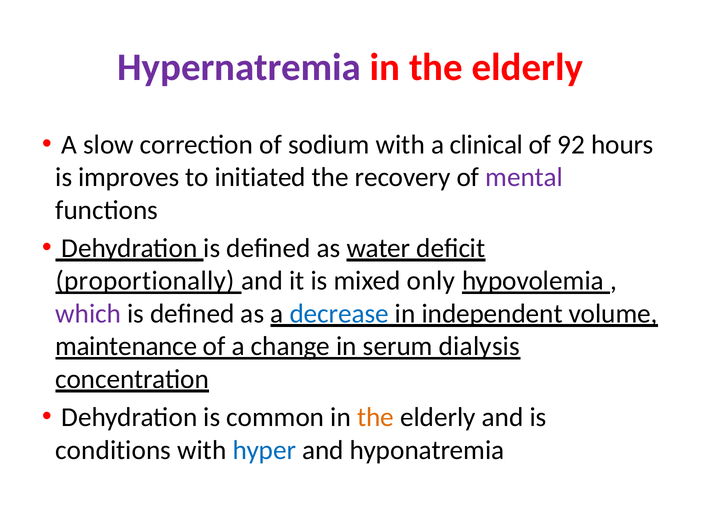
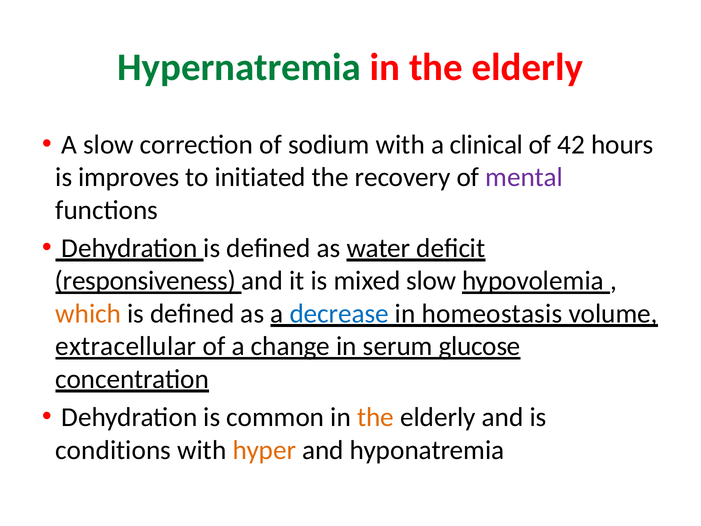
Hypernatremia colour: purple -> green (239, 68)
92: 92 -> 42 (571, 144)
proportionally: proportionally -> responsiveness (145, 281)
mixed only: only -> slow (431, 281)
which colour: purple -> orange (88, 314)
independent: independent -> homeostasis (492, 314)
maintenance: maintenance -> extracellular (126, 346)
dialysis: dialysis -> glucose (480, 346)
hyper colour: blue -> orange (264, 450)
